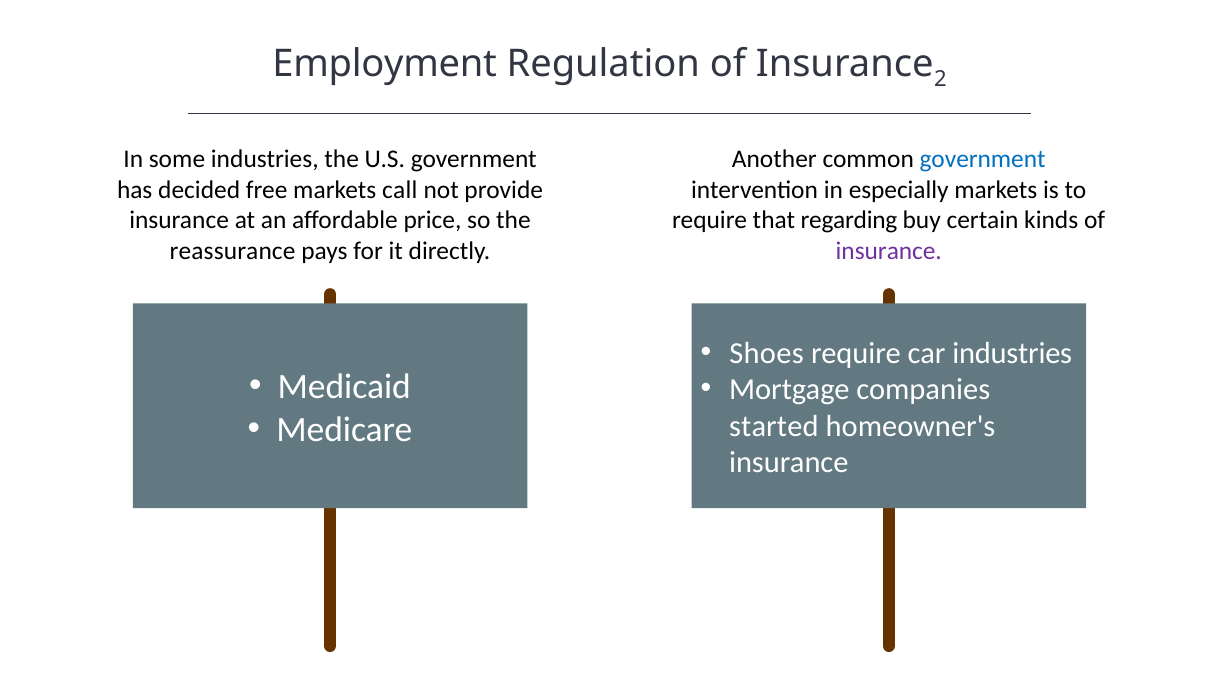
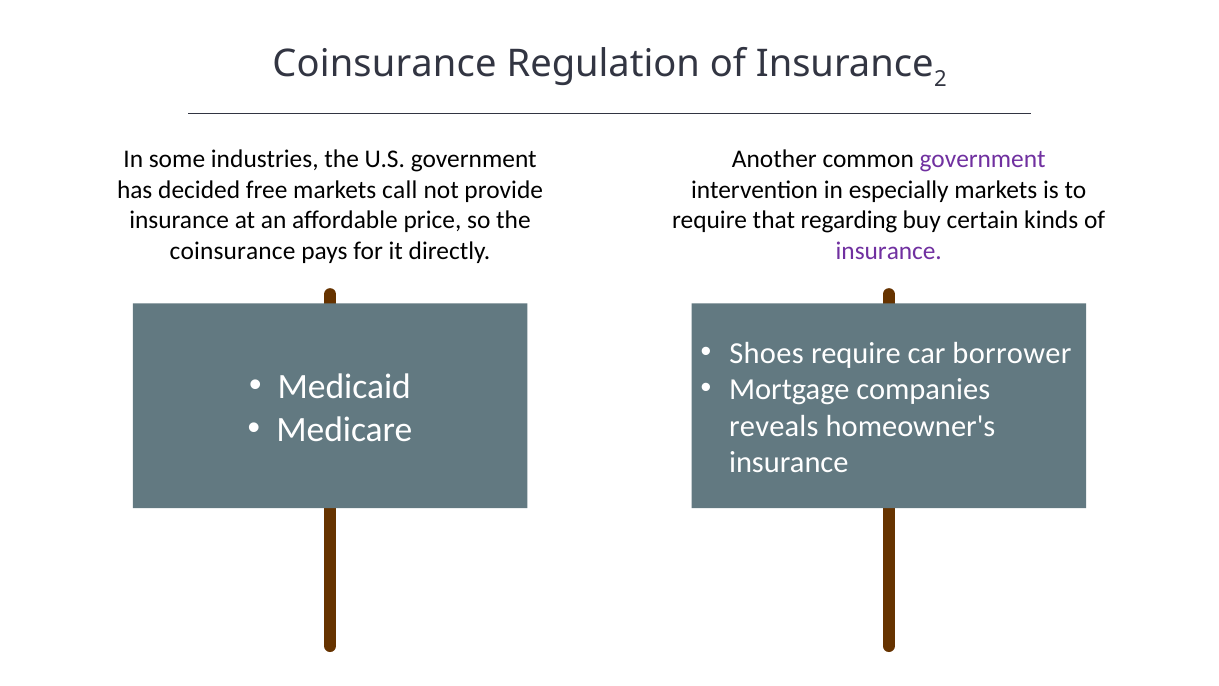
Employment: Employment -> Coinsurance (384, 64)
government colour: blue -> purple (983, 159)
reassurance: reassurance -> coinsurance (233, 251)
car industries: industries -> borrower (1012, 353)
started: started -> reveals (774, 426)
